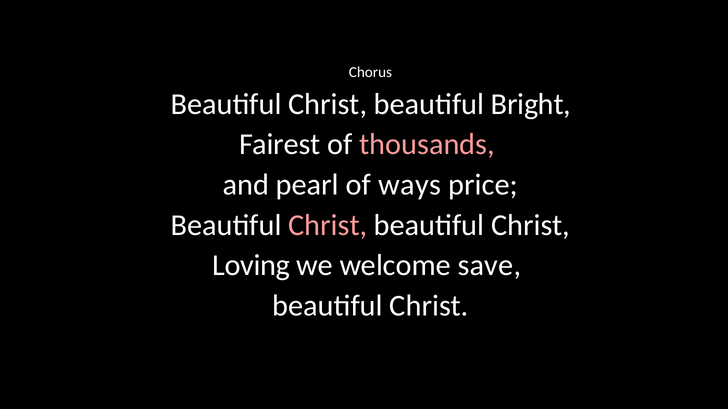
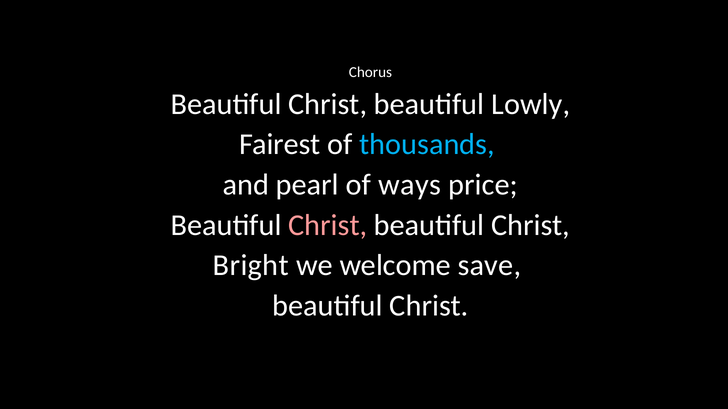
Bright: Bright -> Lowly (531, 104)
thousands colour: pink -> light blue (427, 145)
Loving: Loving -> Bright (251, 266)
